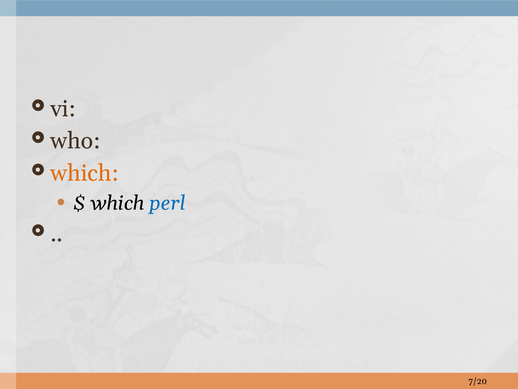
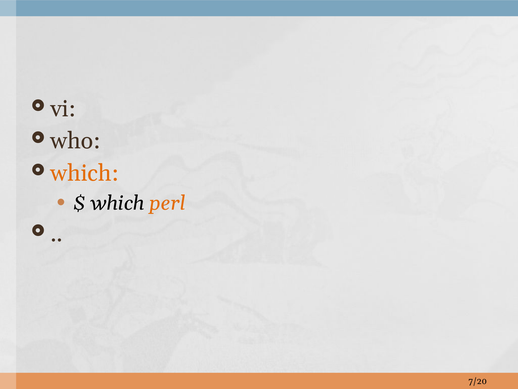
perl colour: blue -> orange (167, 203)
